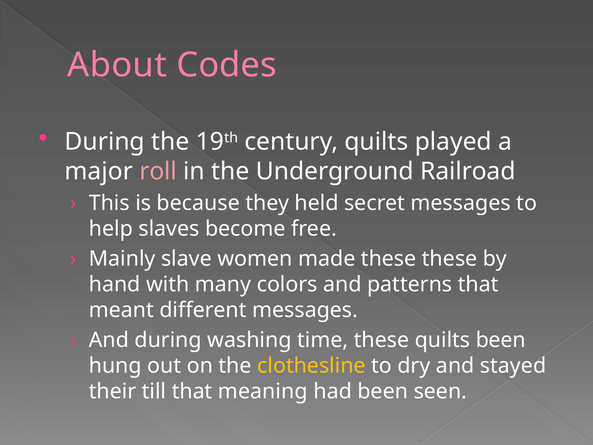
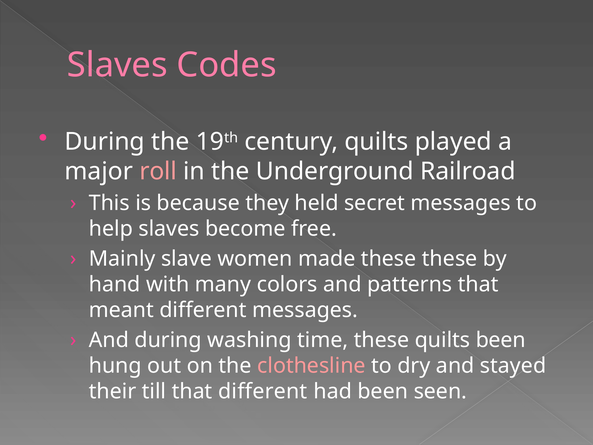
About: About -> Slaves (117, 65)
clothesline colour: yellow -> pink (311, 366)
that meaning: meaning -> different (263, 391)
